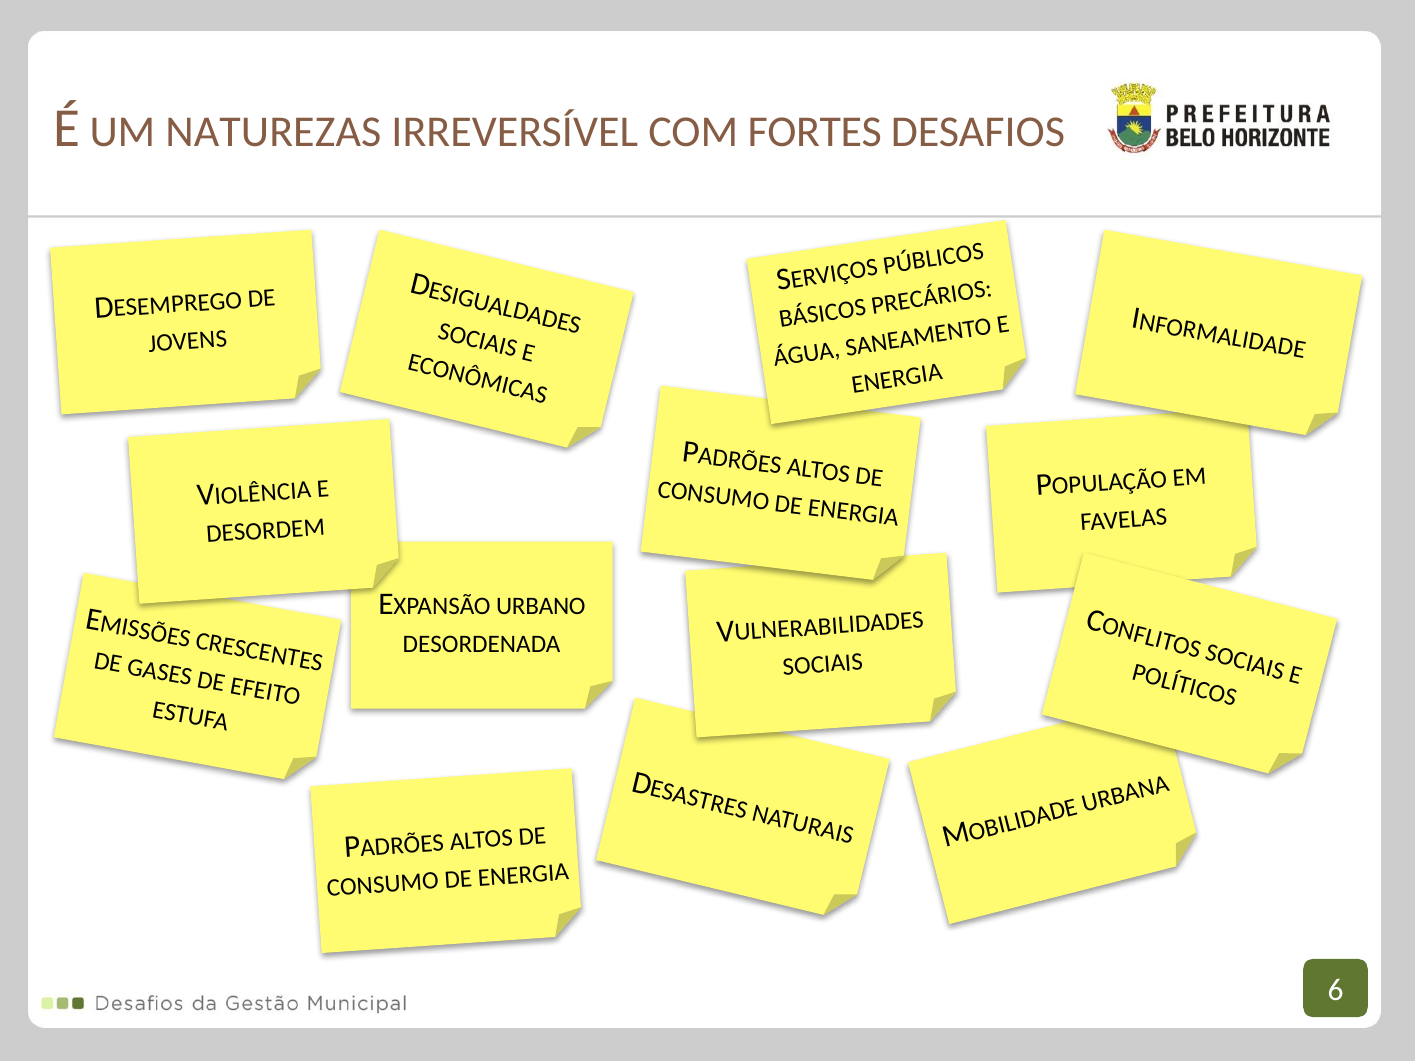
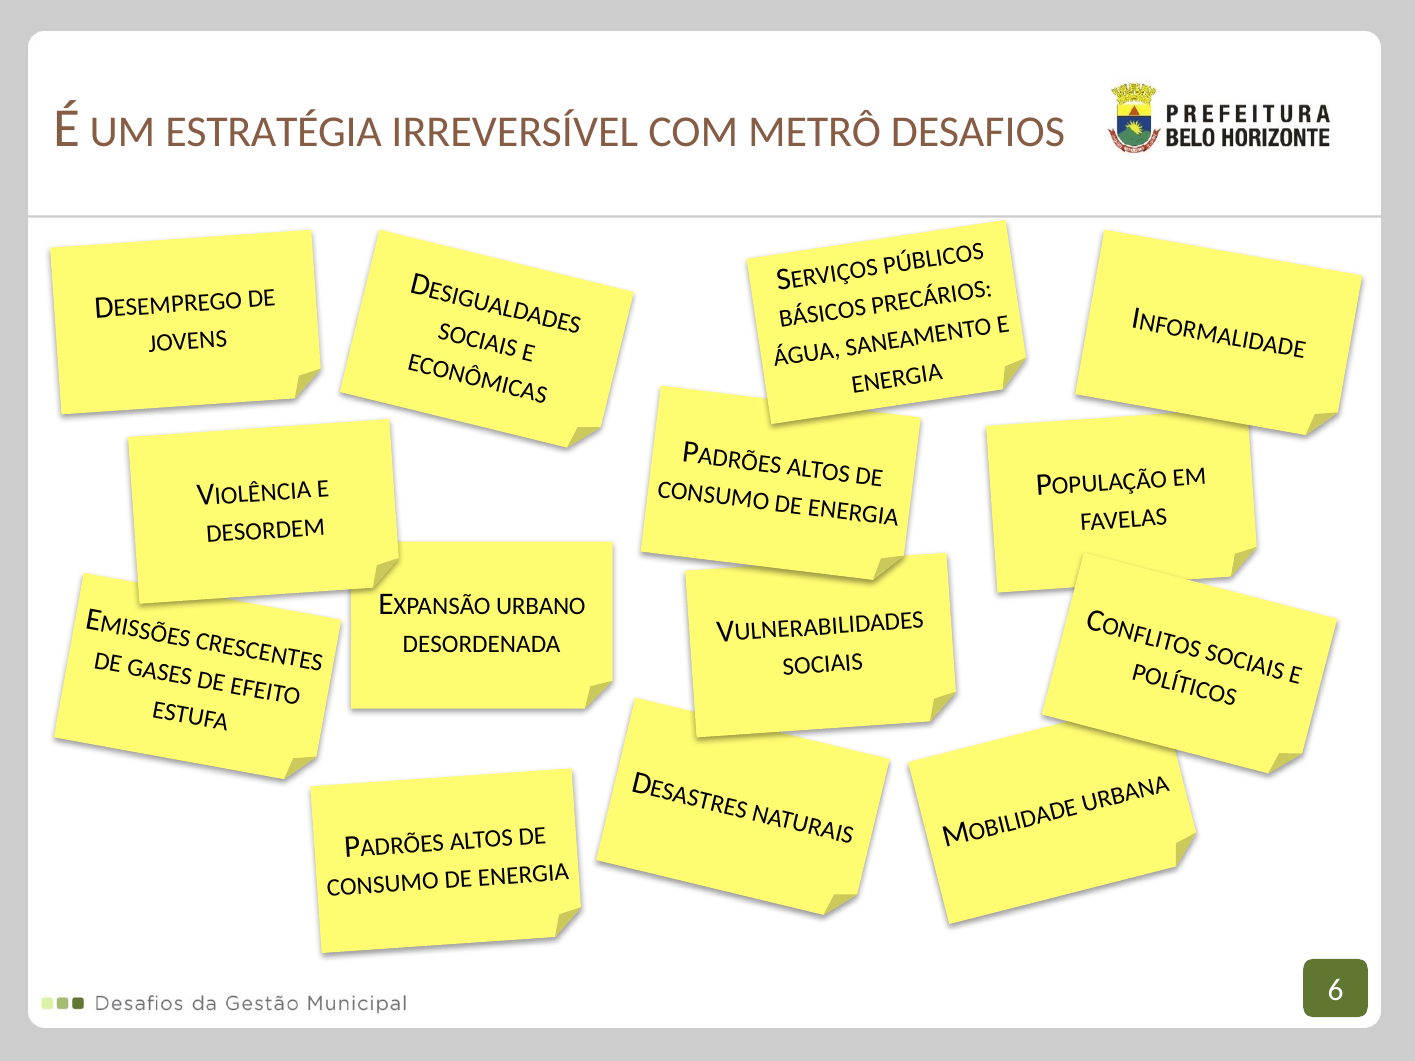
NATUREZAS: NATUREZAS -> ESTRATÉGIA (274, 132)
FORTES: FORTES -> METRÔ (815, 132)
